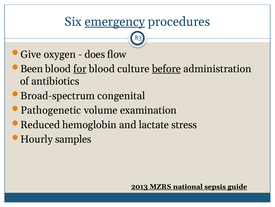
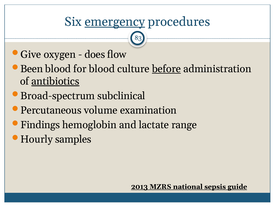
for underline: present -> none (80, 69)
antibiotics underline: none -> present (55, 81)
congenital: congenital -> subclinical (121, 96)
Pathogenetic: Pathogenetic -> Percutaneous (51, 110)
Reduced: Reduced -> Findings (40, 124)
stress: stress -> range (184, 124)
